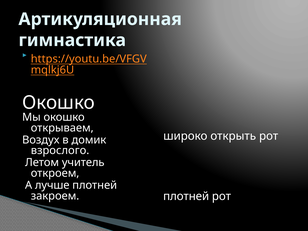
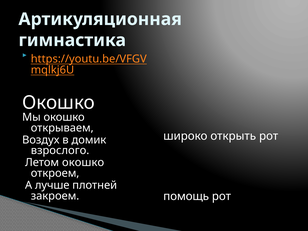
Летом учитель: учитель -> окошко (83, 163)
плотней: плотней -> помощь (186, 196)
